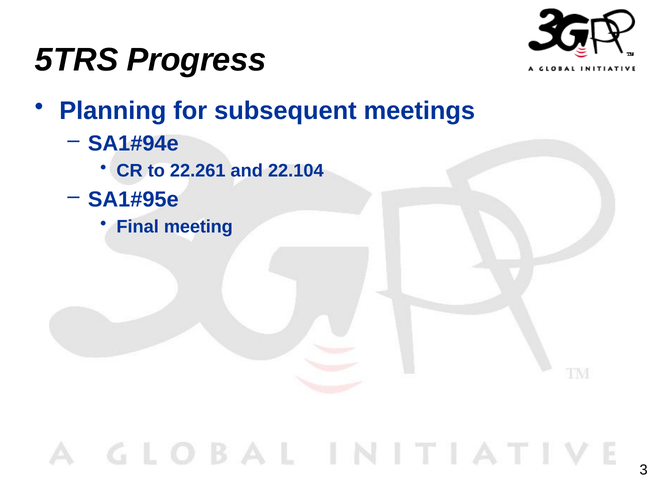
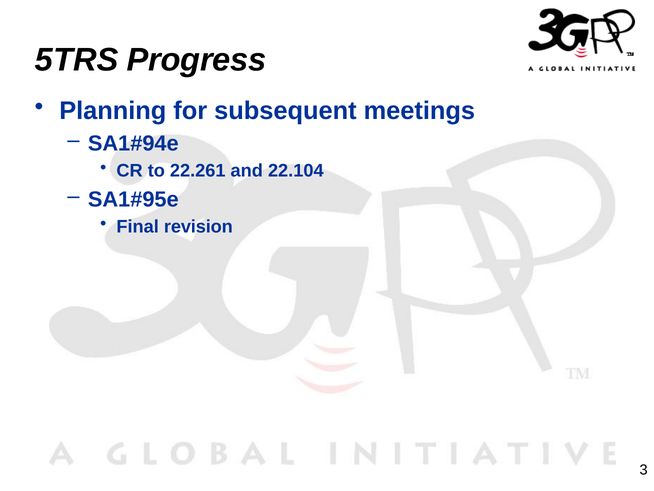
meeting: meeting -> revision (198, 227)
